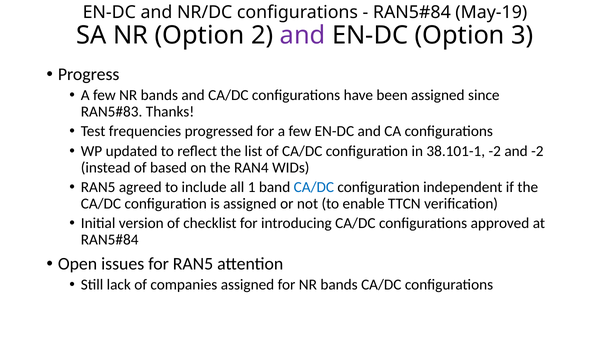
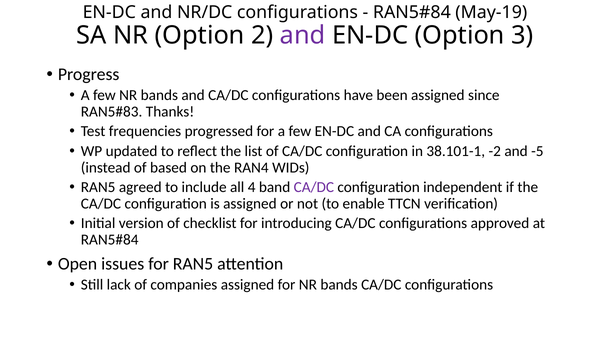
and -2: -2 -> -5 (537, 151)
1: 1 -> 4 (252, 187)
CA/DC colour: blue -> purple (314, 187)
